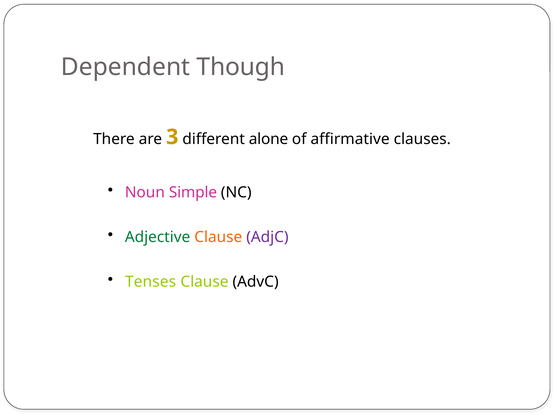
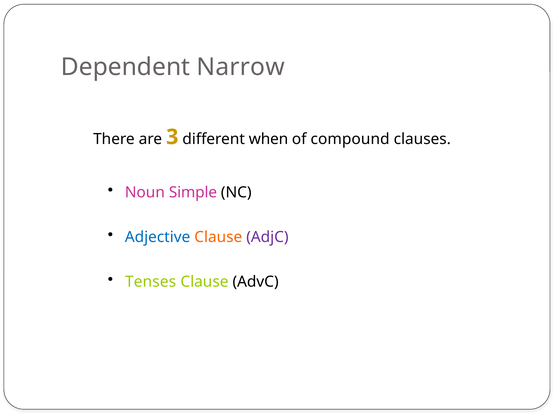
Though: Though -> Narrow (241, 67)
alone: alone -> when (269, 139)
affirmative: affirmative -> compound (350, 139)
Adjective colour: green -> blue (158, 237)
